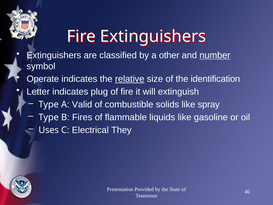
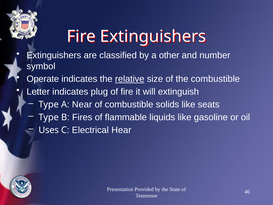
number underline: present -> none (215, 55)
the identification: identification -> combustible (215, 79)
Valid: Valid -> Near (82, 104)
spray: spray -> seats (209, 104)
They: They -> Hear (121, 130)
